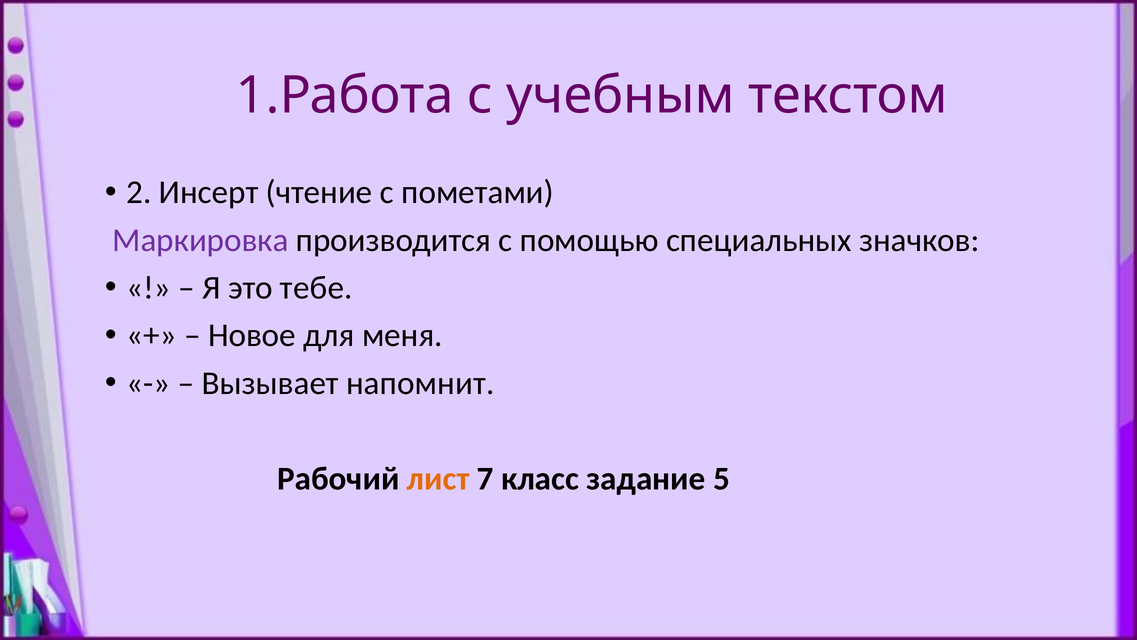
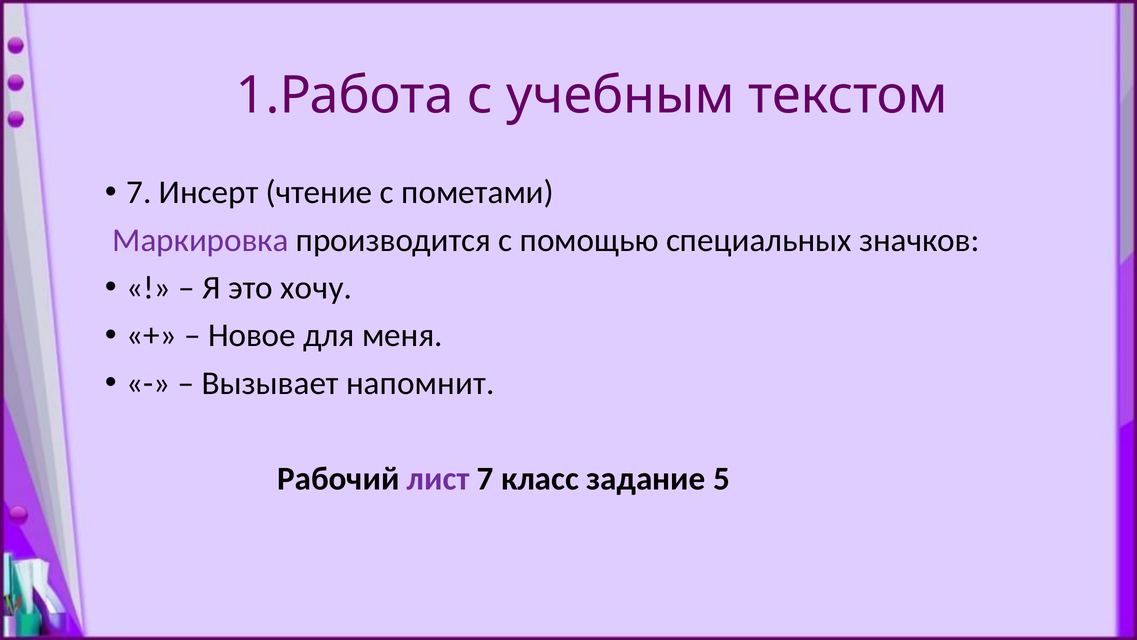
2: 2 -> 7 (139, 192)
тебе: тебе -> хочу (316, 288)
лист colour: orange -> purple (438, 478)
